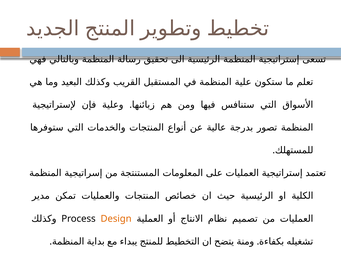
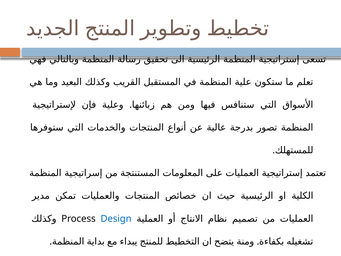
Design colour: orange -> blue (116, 218)
